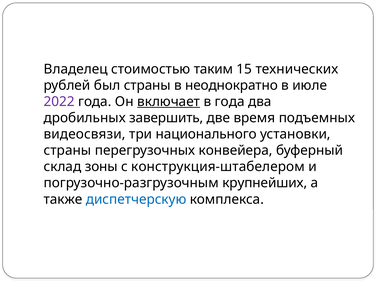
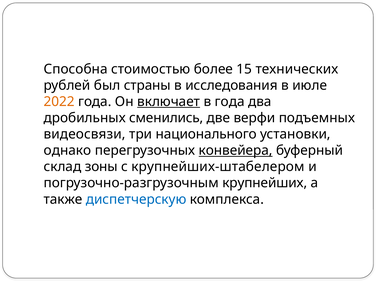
Владелец: Владелец -> Способна (76, 69)
таким: таким -> более (213, 69)
неоднократно: неоднократно -> исследования (231, 85)
2022 colour: purple -> orange (59, 102)
завершить: завершить -> сменились (166, 118)
время: время -> верфи (254, 118)
страны: страны -> однако (67, 150)
конвейера underline: none -> present (236, 150)
конструкция-штабелером: конструкция-штабелером -> крупнейших-штабелером (218, 167)
